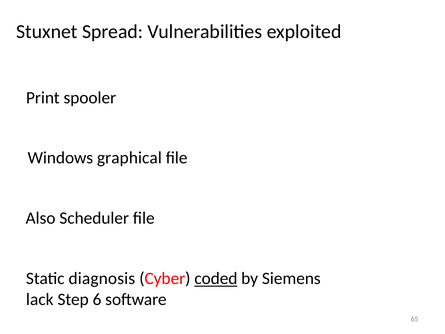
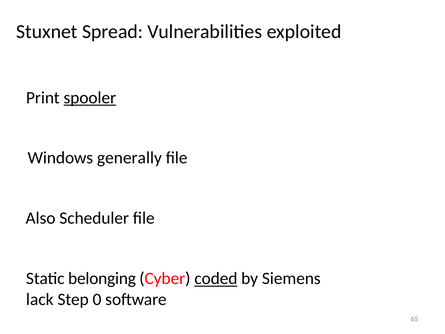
spooler underline: none -> present (90, 98)
graphical: graphical -> generally (129, 158)
diagnosis: diagnosis -> belonging (102, 278)
6: 6 -> 0 (97, 299)
